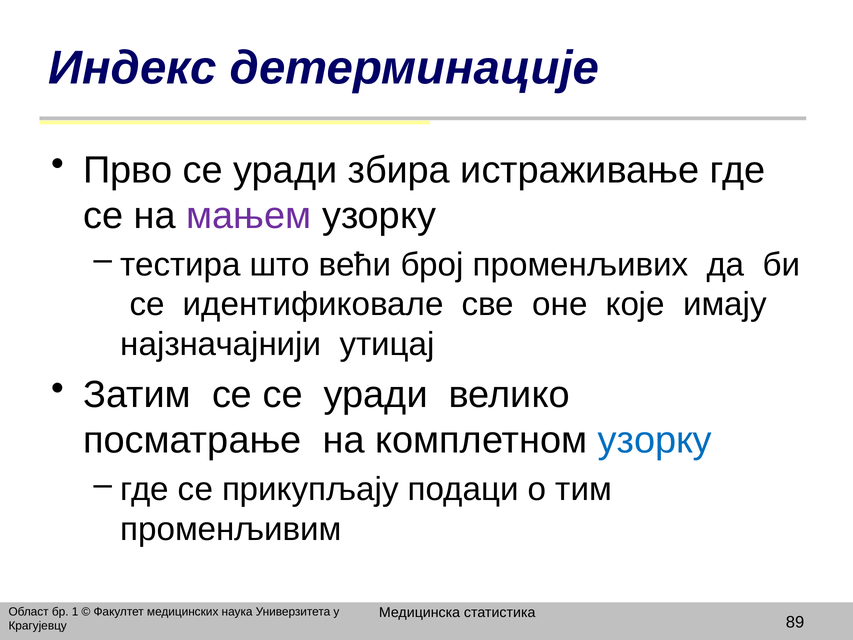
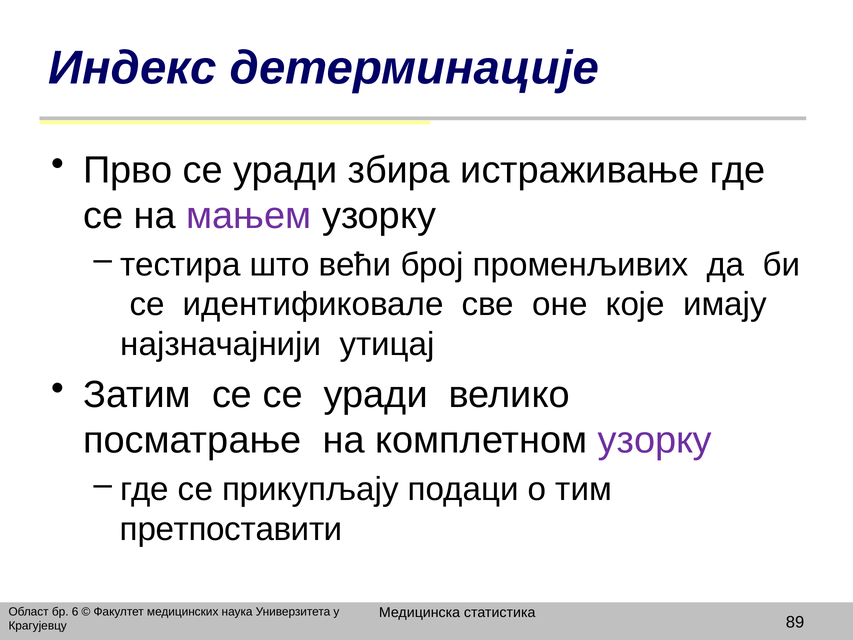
узорку colour: blue -> purple (655, 440)
променљивим: променљивим -> претпоставити (231, 529)
1: 1 -> 6 (75, 612)
